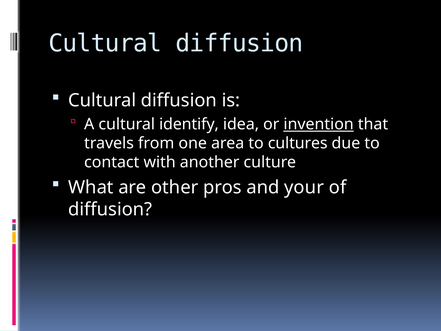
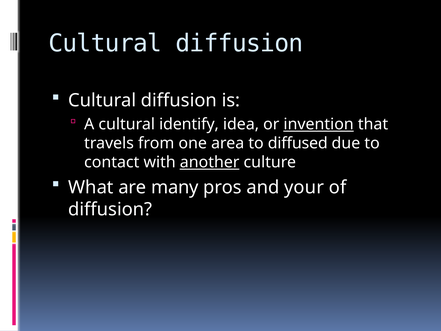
cultures: cultures -> diffused (298, 143)
another underline: none -> present (210, 162)
other: other -> many (175, 187)
